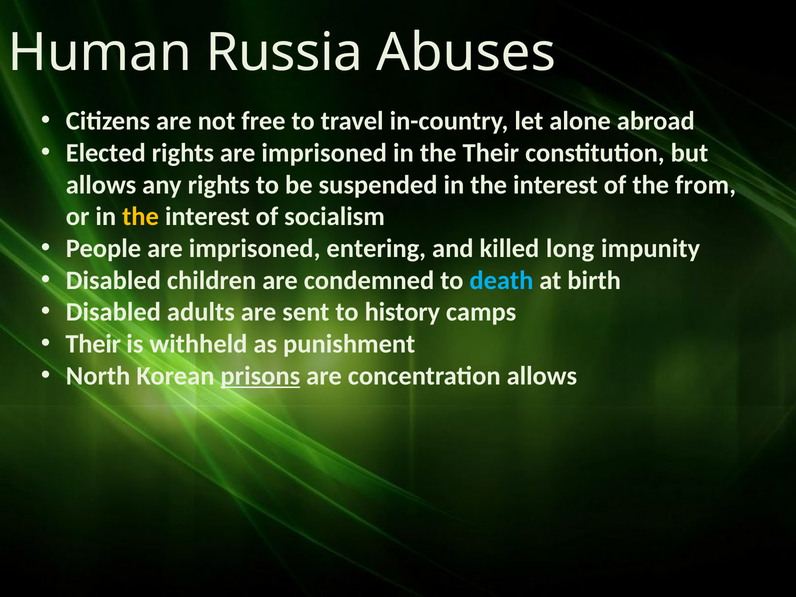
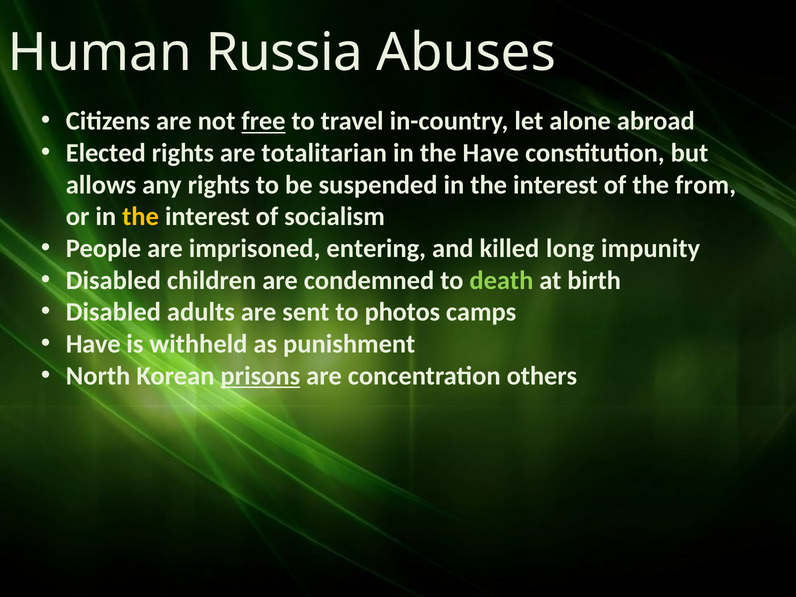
free underline: none -> present (263, 121)
rights are imprisoned: imprisoned -> totalitarian (324, 153)
the Their: Their -> Have (491, 153)
death colour: light blue -> light green (501, 280)
history: history -> photos (402, 312)
Their: Their -> Have (93, 344)
concentration allows: allows -> others (542, 376)
